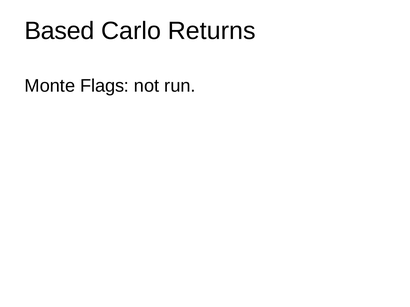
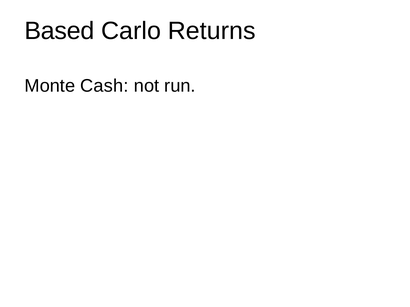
Flags: Flags -> Cash (104, 86)
